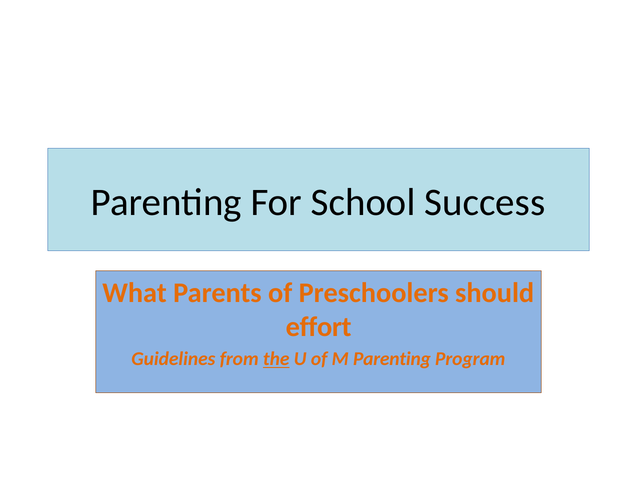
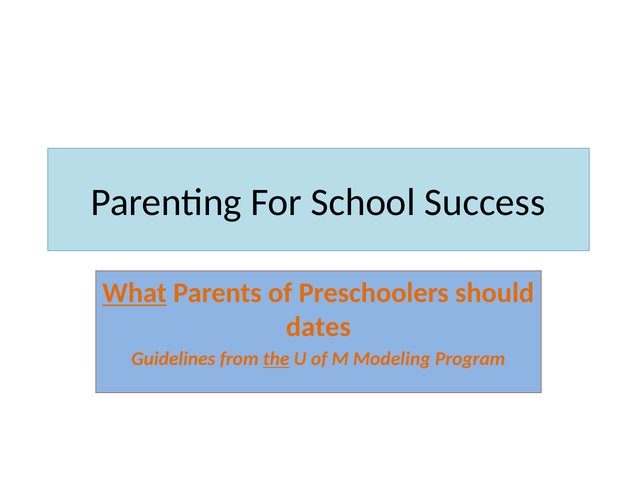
What underline: none -> present (135, 293)
effort: effort -> dates (318, 327)
M Parenting: Parenting -> Modeling (392, 359)
